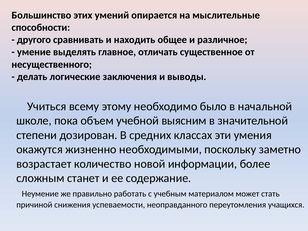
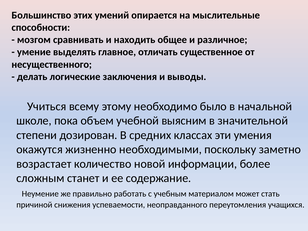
другого: другого -> мозгом (34, 40)
